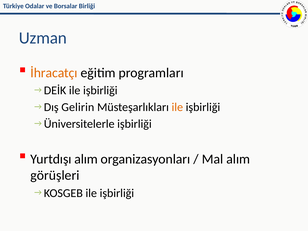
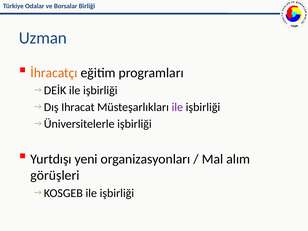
Gelirin: Gelirin -> Ihracat (78, 107)
ile colour: orange -> purple (177, 107)
Yurtdışı alım: alım -> yeni (86, 159)
